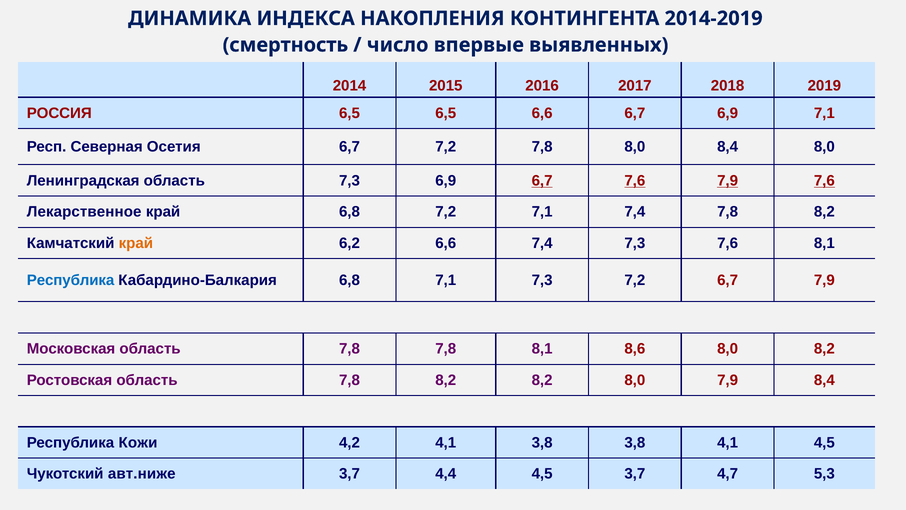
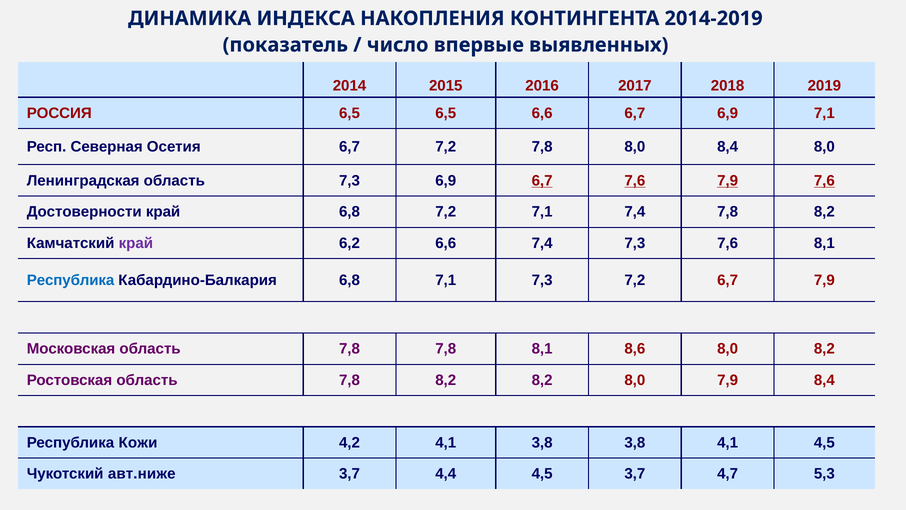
смертность: смертность -> показатель (285, 45)
Лекарственное: Лекарственное -> Достоверности (84, 212)
край colour: orange -> purple (136, 243)
